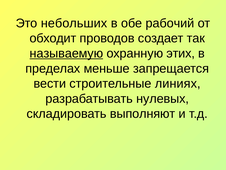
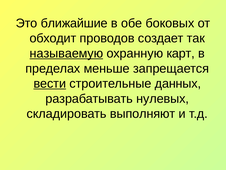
небольших: небольших -> ближайшие (74, 23)
рабочий: рабочий -> боковых (170, 23)
этих: этих -> карт (181, 53)
вести underline: none -> present (50, 83)
линиях: линиях -> данных (178, 83)
